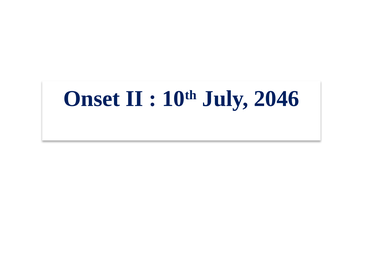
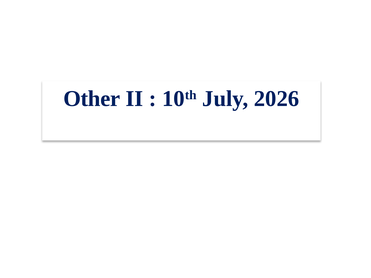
Onset: Onset -> Other (92, 99)
2046: 2046 -> 2026 (277, 99)
